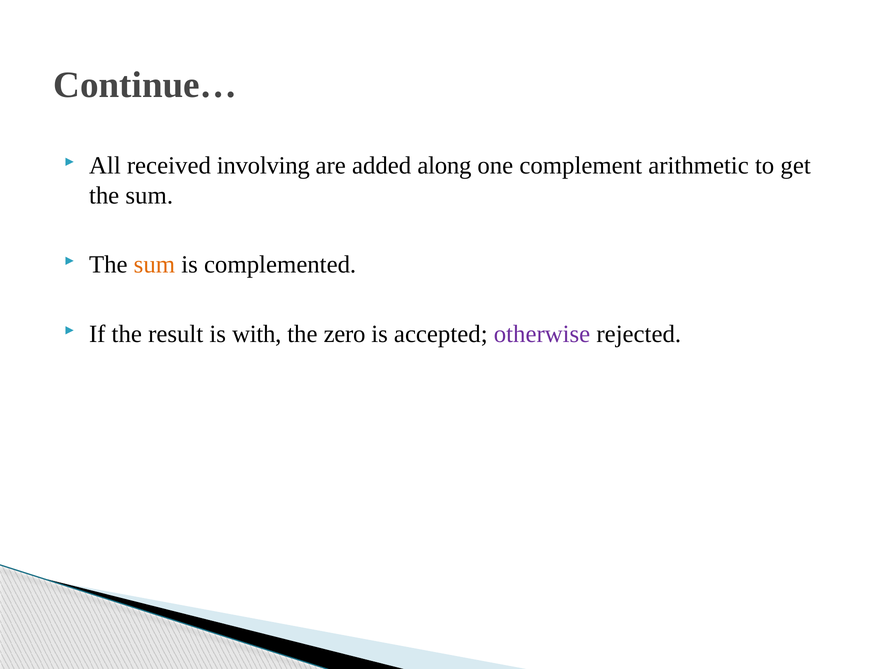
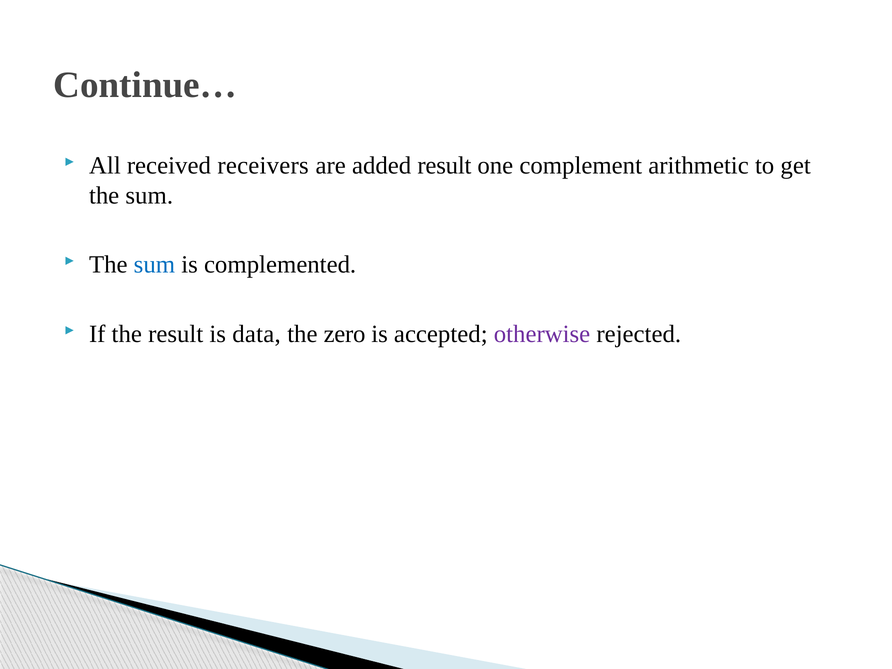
involving: involving -> receivers (263, 166)
added along: along -> result (444, 166)
sum colour: orange -> blue (154, 265)
with: with -> data (257, 334)
